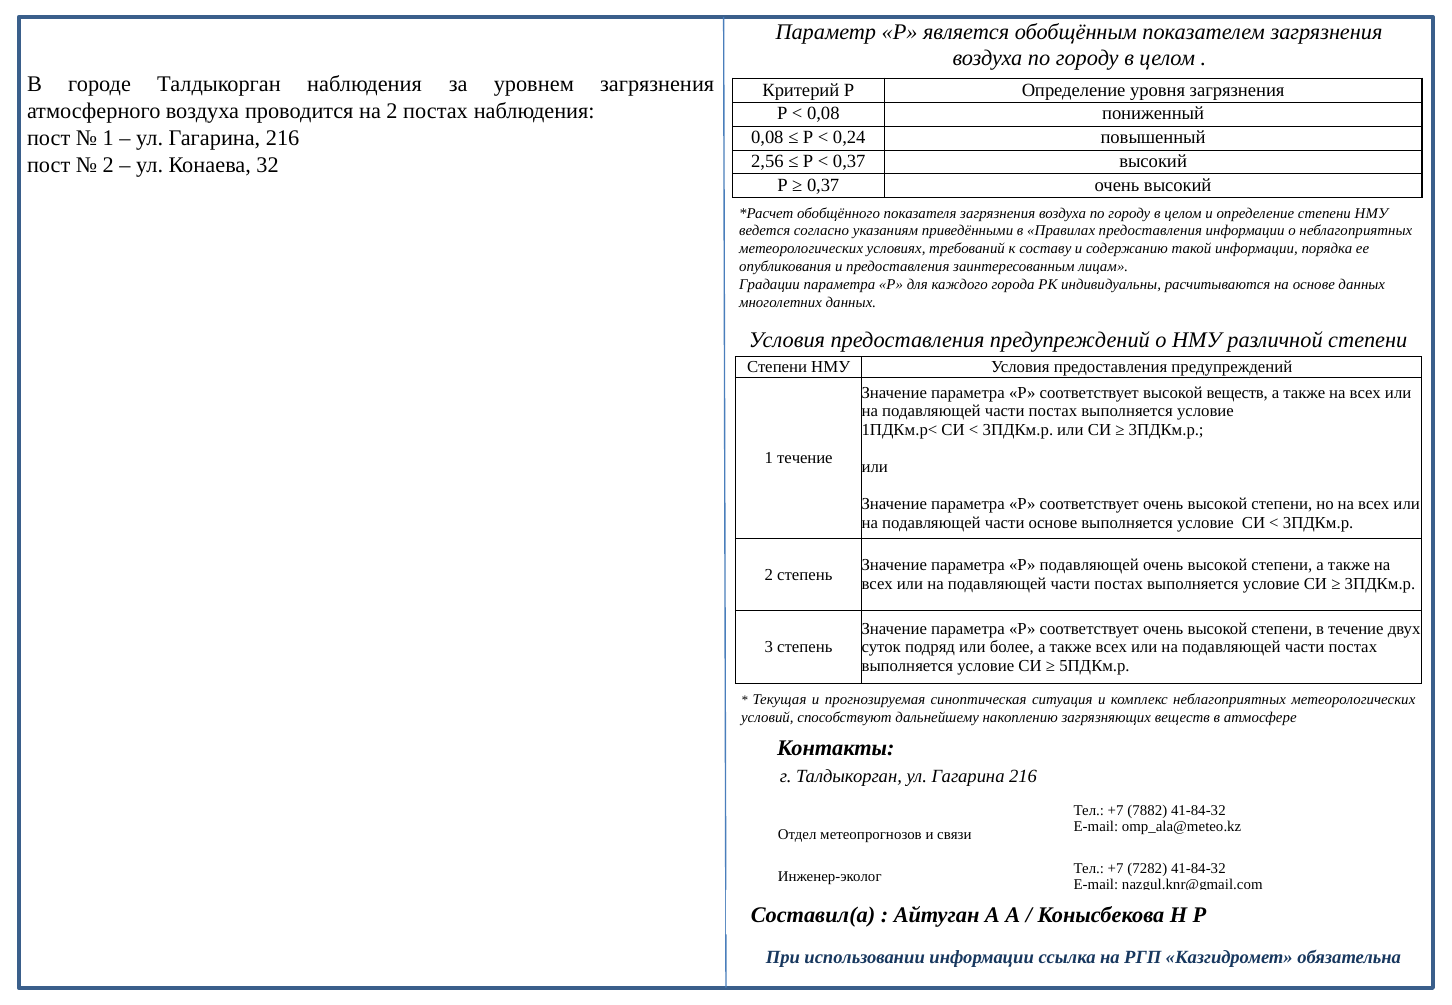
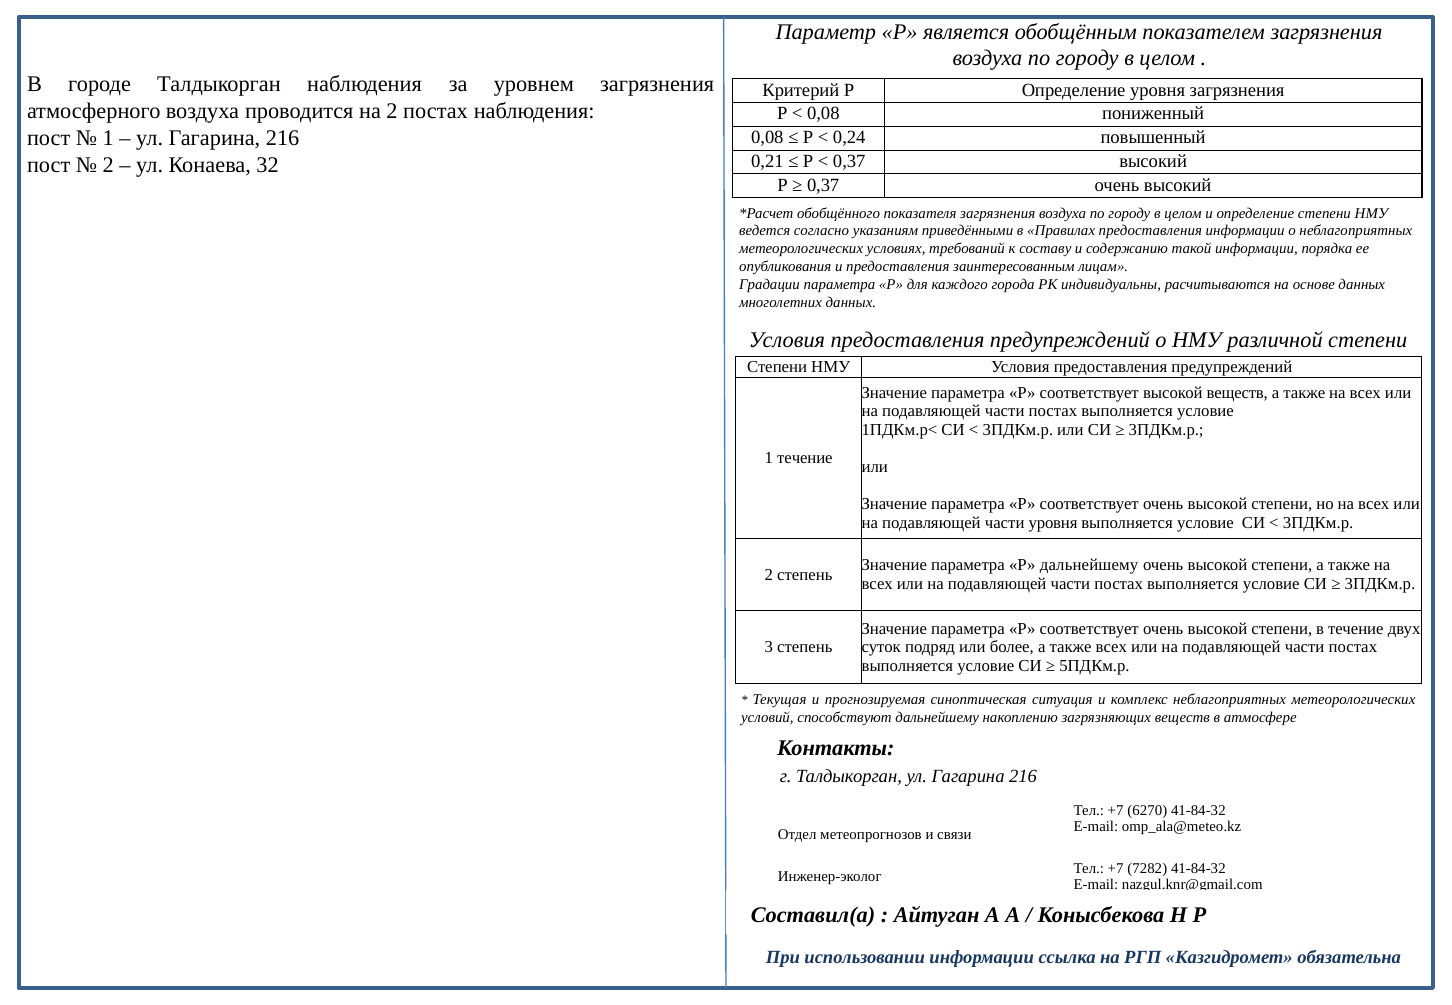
2,56: 2,56 -> 0,21 (767, 162)
части основе: основе -> уровня (1053, 523)
Р подавляющей: подавляющей -> дальнейшему (1089, 566)
7882: 7882 -> 6270 (1147, 810)
